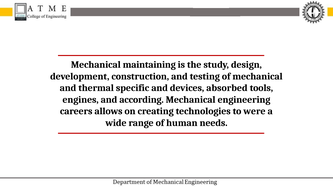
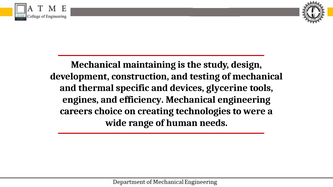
absorbed: absorbed -> glycerine (227, 88)
according: according -> efficiency (142, 100)
allows: allows -> choice (108, 111)
